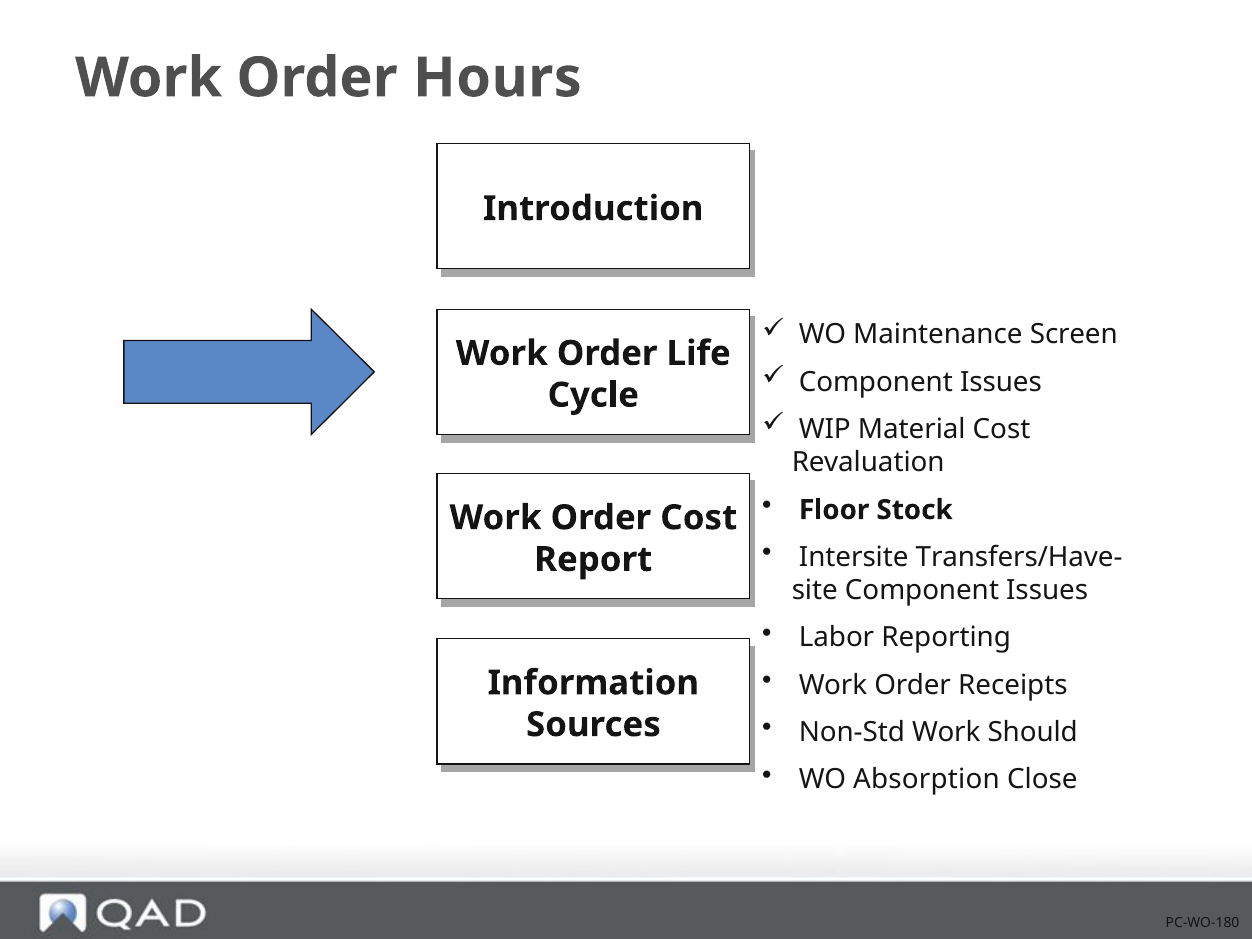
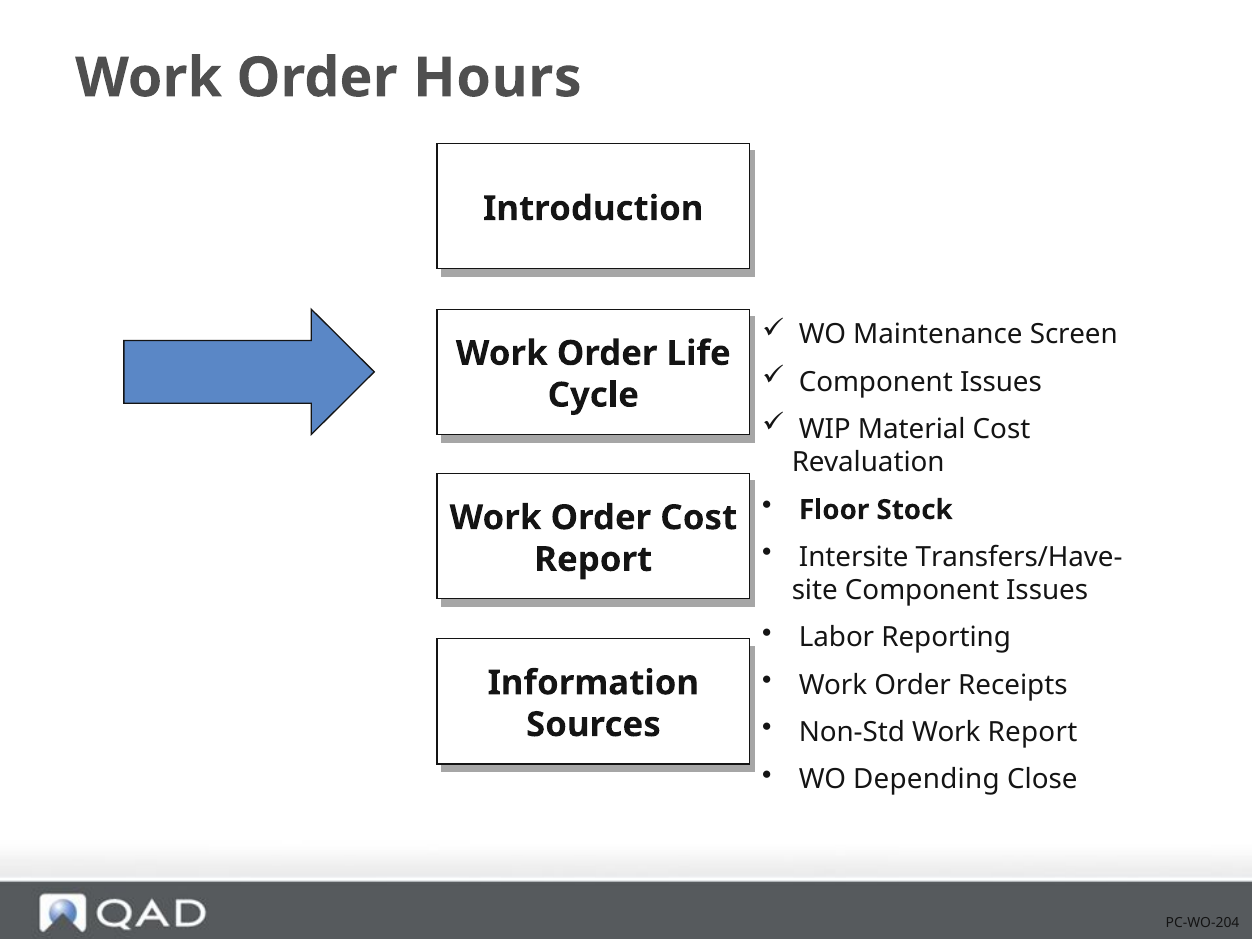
Work Should: Should -> Report (1032, 732)
Absorption: Absorption -> Depending (926, 780)
PC-WO-180: PC-WO-180 -> PC-WO-204 (1203, 923)
